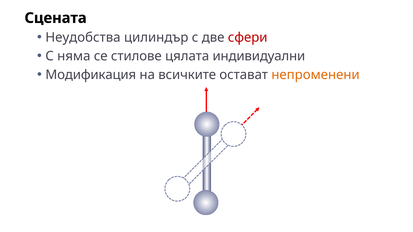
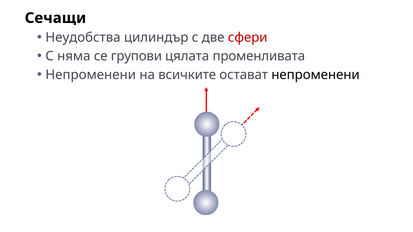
Сцената: Сцената -> Сечащи (55, 18)
стилове: стилове -> групови (136, 56)
индивидуални: индивидуални -> променливата (259, 56)
Модификация: Модификация -> Непроменени (91, 75)
непроменени colour: orange -> black (316, 75)
